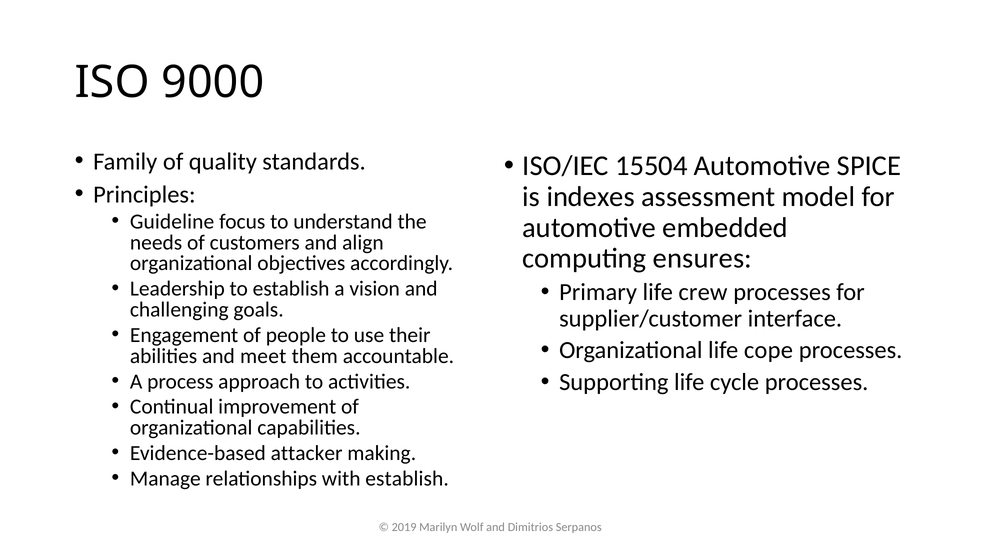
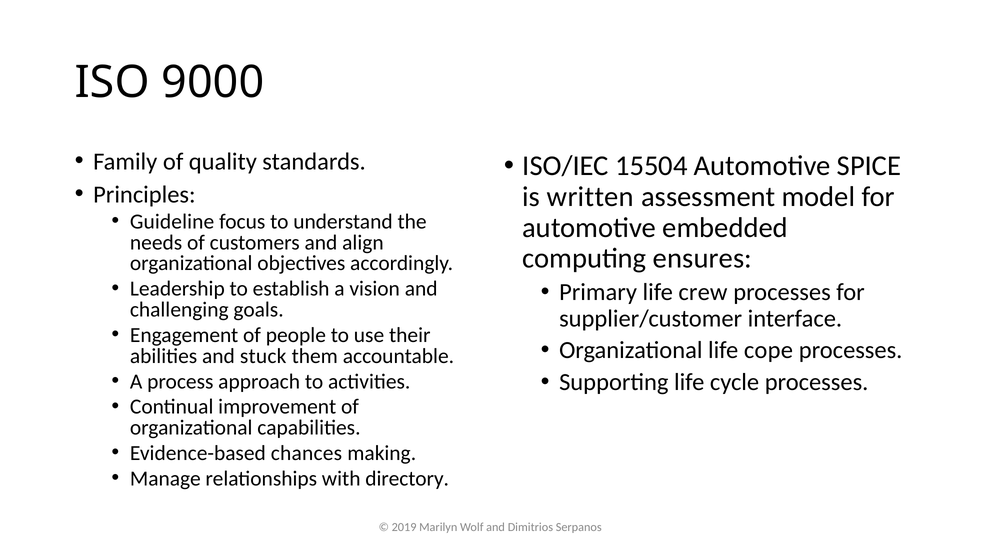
indexes: indexes -> written (590, 197)
meet: meet -> stuck (263, 356)
attacker: attacker -> chances (306, 453)
with establish: establish -> directory (407, 478)
